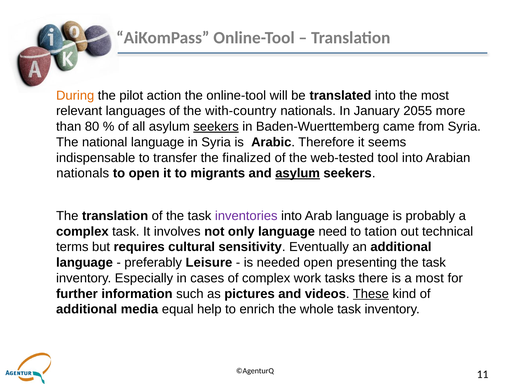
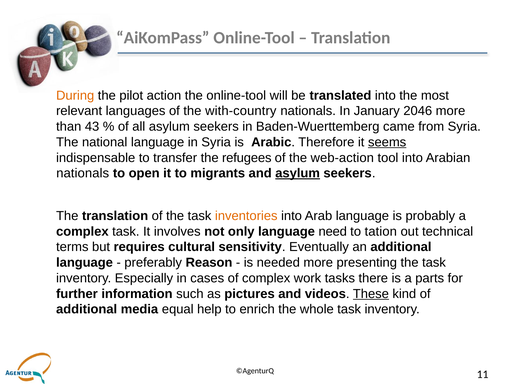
2055: 2055 -> 2046 (418, 111)
80: 80 -> 43 (92, 126)
seekers underline: present -> none (216, 126)
seems underline: none -> present (387, 142)
finalized: finalized -> refugees (247, 158)
web-tested: web-tested -> web-action (342, 158)
inventories colour: purple -> orange (246, 216)
Leisure: Leisure -> Reason (209, 262)
needed open: open -> more (318, 262)
a most: most -> parts (430, 278)
